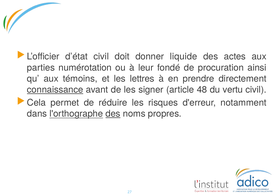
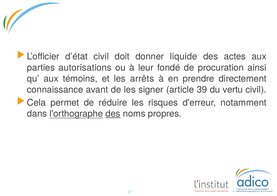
numérotation: numérotation -> autorisations (85, 68)
lettres: lettres -> arrêts (142, 79)
connaissance underline: present -> none (55, 90)
48: 48 -> 39 (202, 90)
